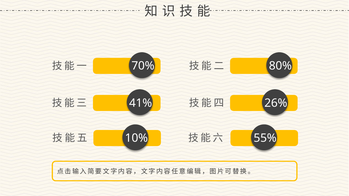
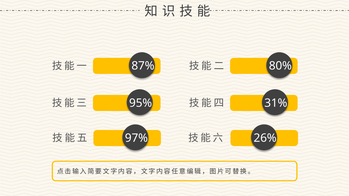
70%: 70% -> 87% (143, 66)
26%: 26% -> 31% (276, 103)
41%: 41% -> 95% (141, 103)
55%: 55% -> 26% (265, 138)
10%: 10% -> 97% (136, 138)
